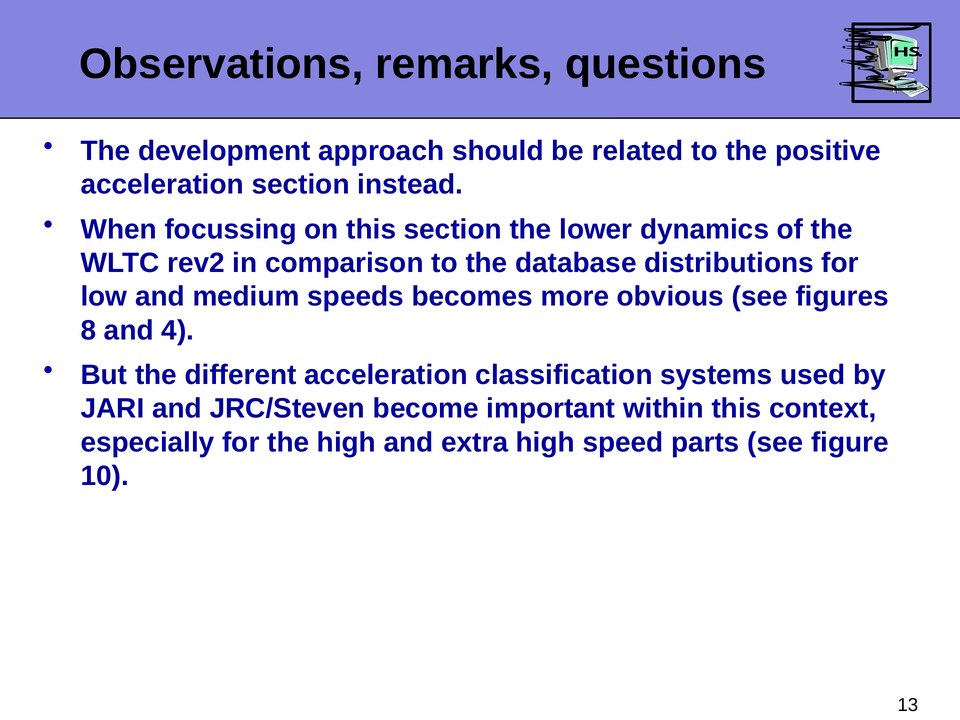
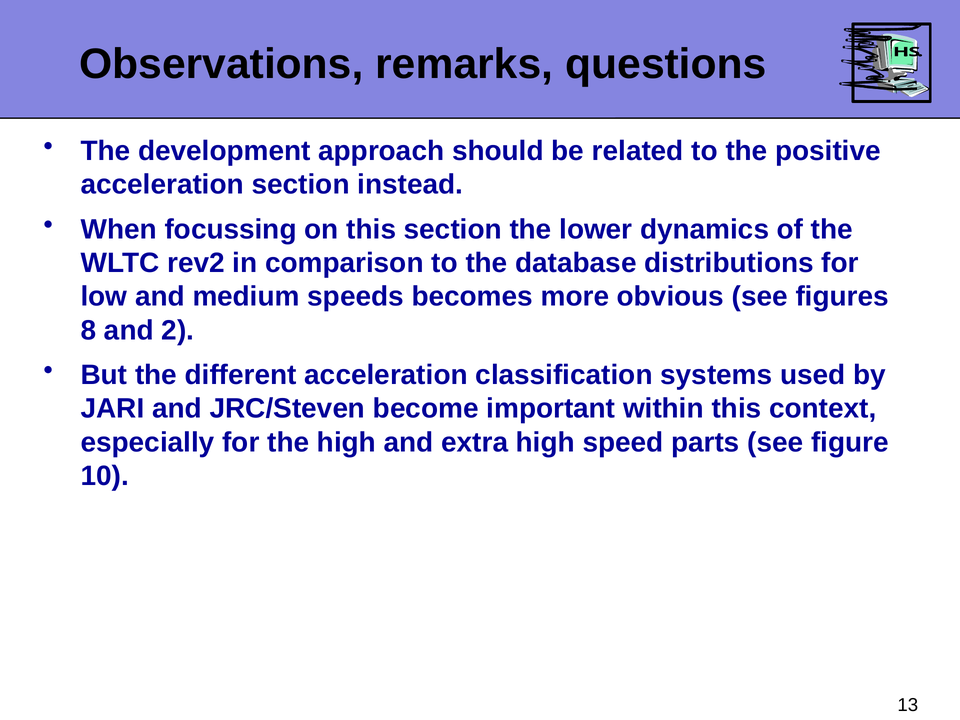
4: 4 -> 2 (178, 330)
